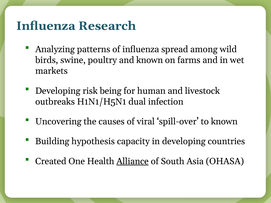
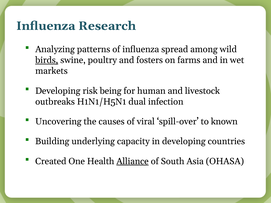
birds underline: none -> present (47, 60)
and known: known -> fosters (150, 60)
hypothesis: hypothesis -> underlying (93, 142)
